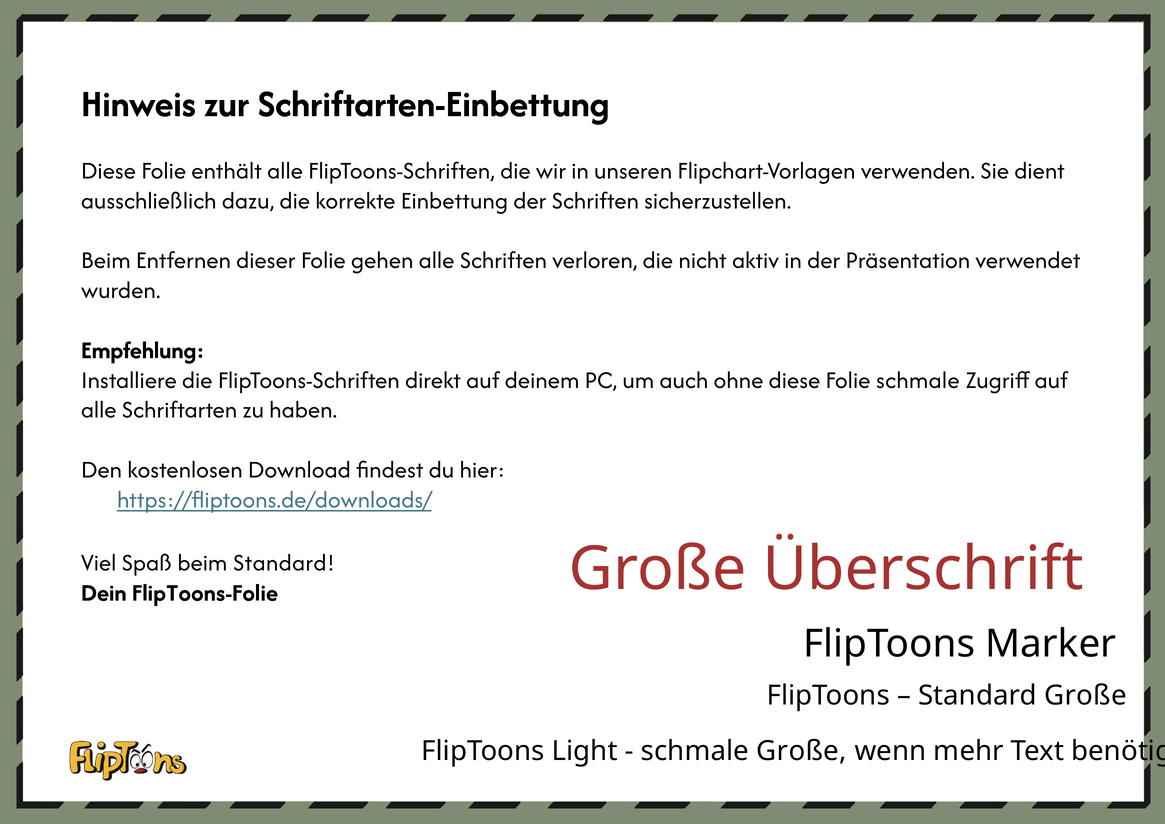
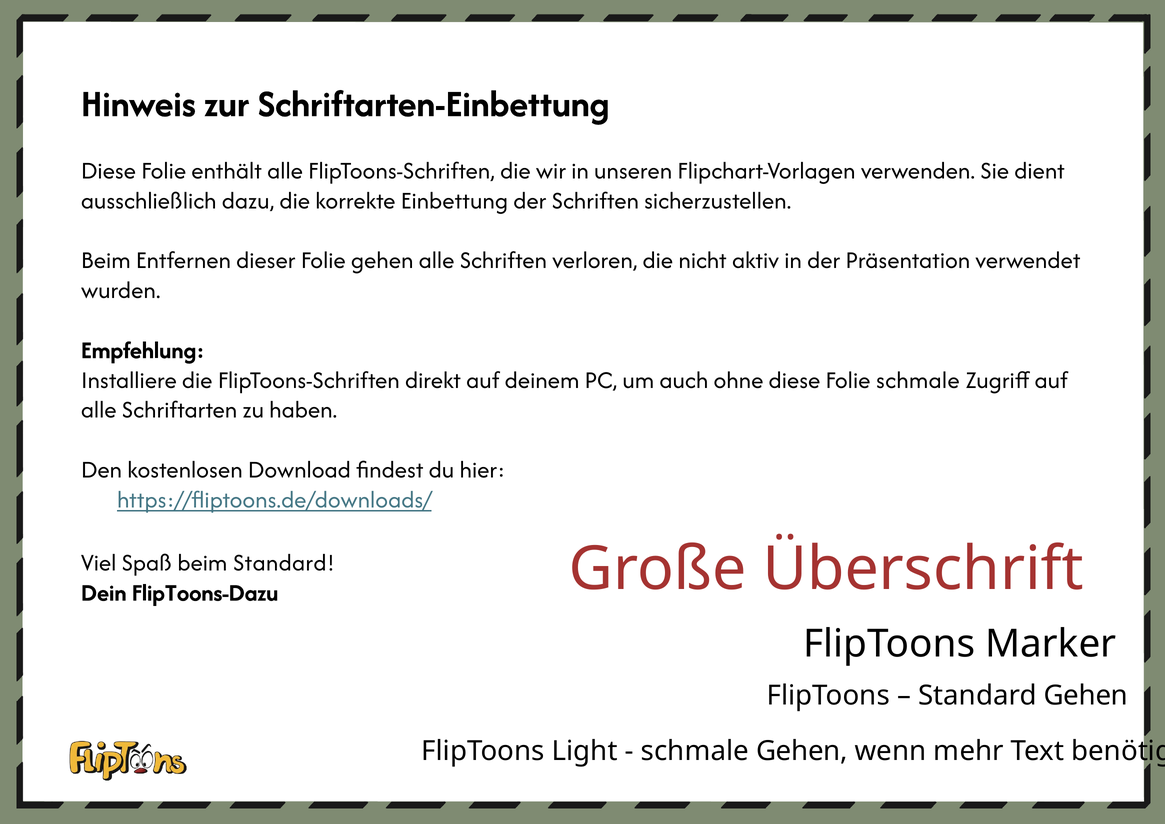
FlipToons-Folie: FlipToons-Folie -> FlipToons-Dazu (205, 592)
Standard Große: Große -> Gehen (1086, 695)
schmale Große: Große -> Gehen (802, 751)
